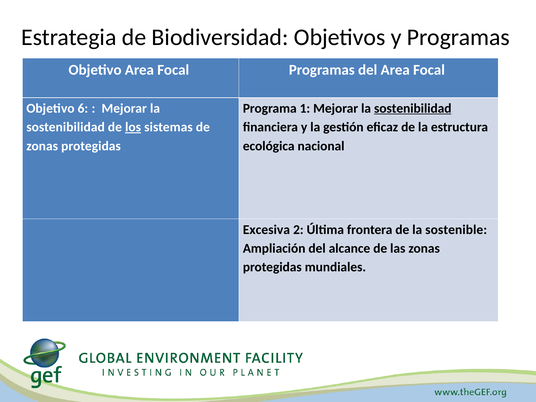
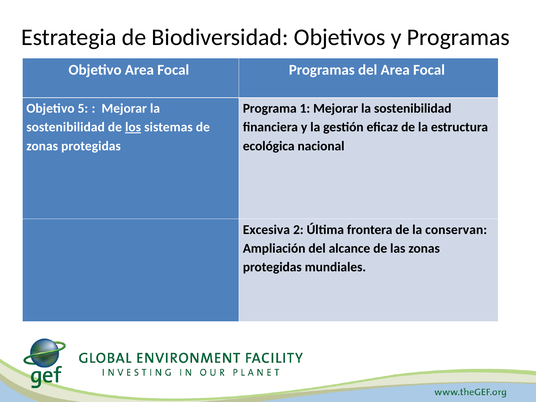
6: 6 -> 5 (83, 108)
sostenibilidad underline: present -> none (413, 108)
sostenible: sostenible -> conservan (456, 230)
